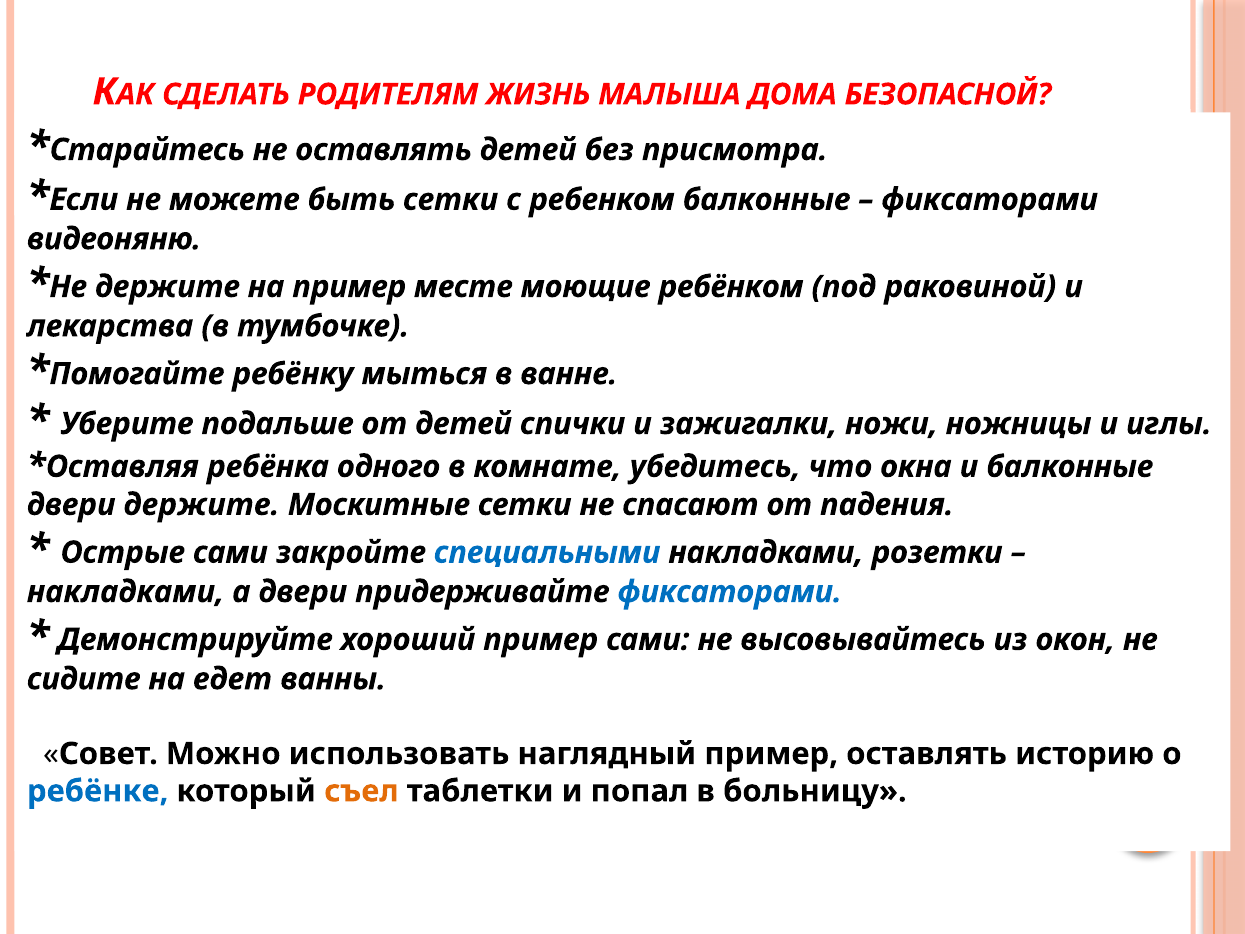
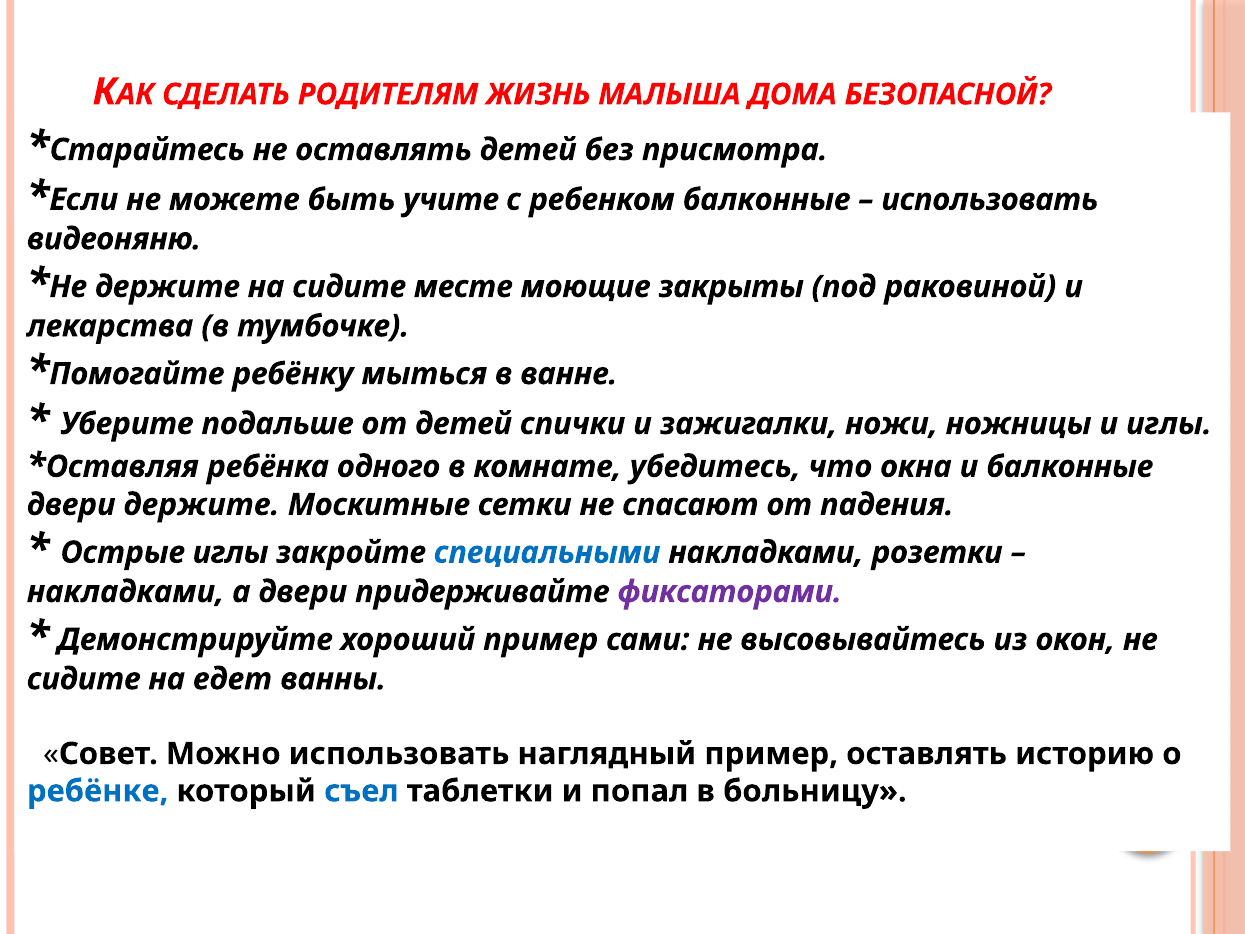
быть сетки: сетки -> учите (451, 200)
фиксаторами: фиксаторами -> использовать (990, 200)
на пример: пример -> сидите (349, 287)
ребёнком: ребёнком -> закрыты (731, 287)
Острые сами: сами -> иглы (231, 552)
фиксаторами colour: blue -> purple (730, 592)
съел colour: orange -> blue (361, 791)
